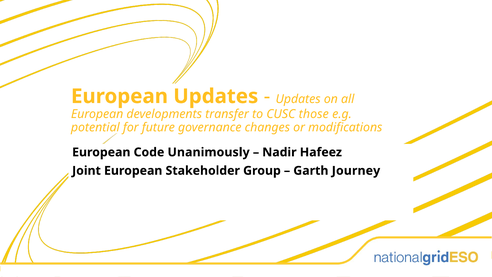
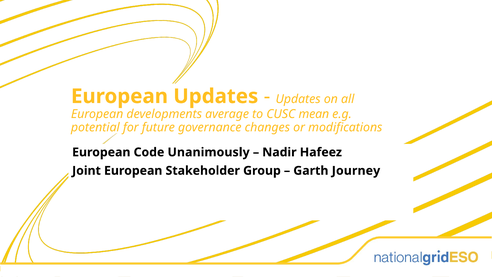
transfer: transfer -> average (227, 114)
those: those -> mean (314, 114)
